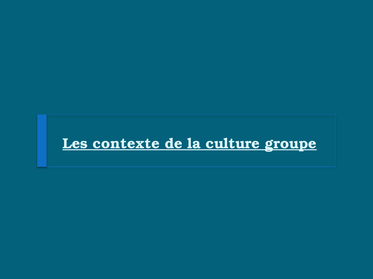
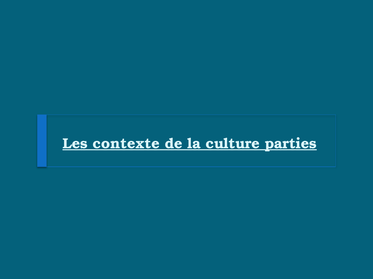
groupe: groupe -> parties (291, 144)
